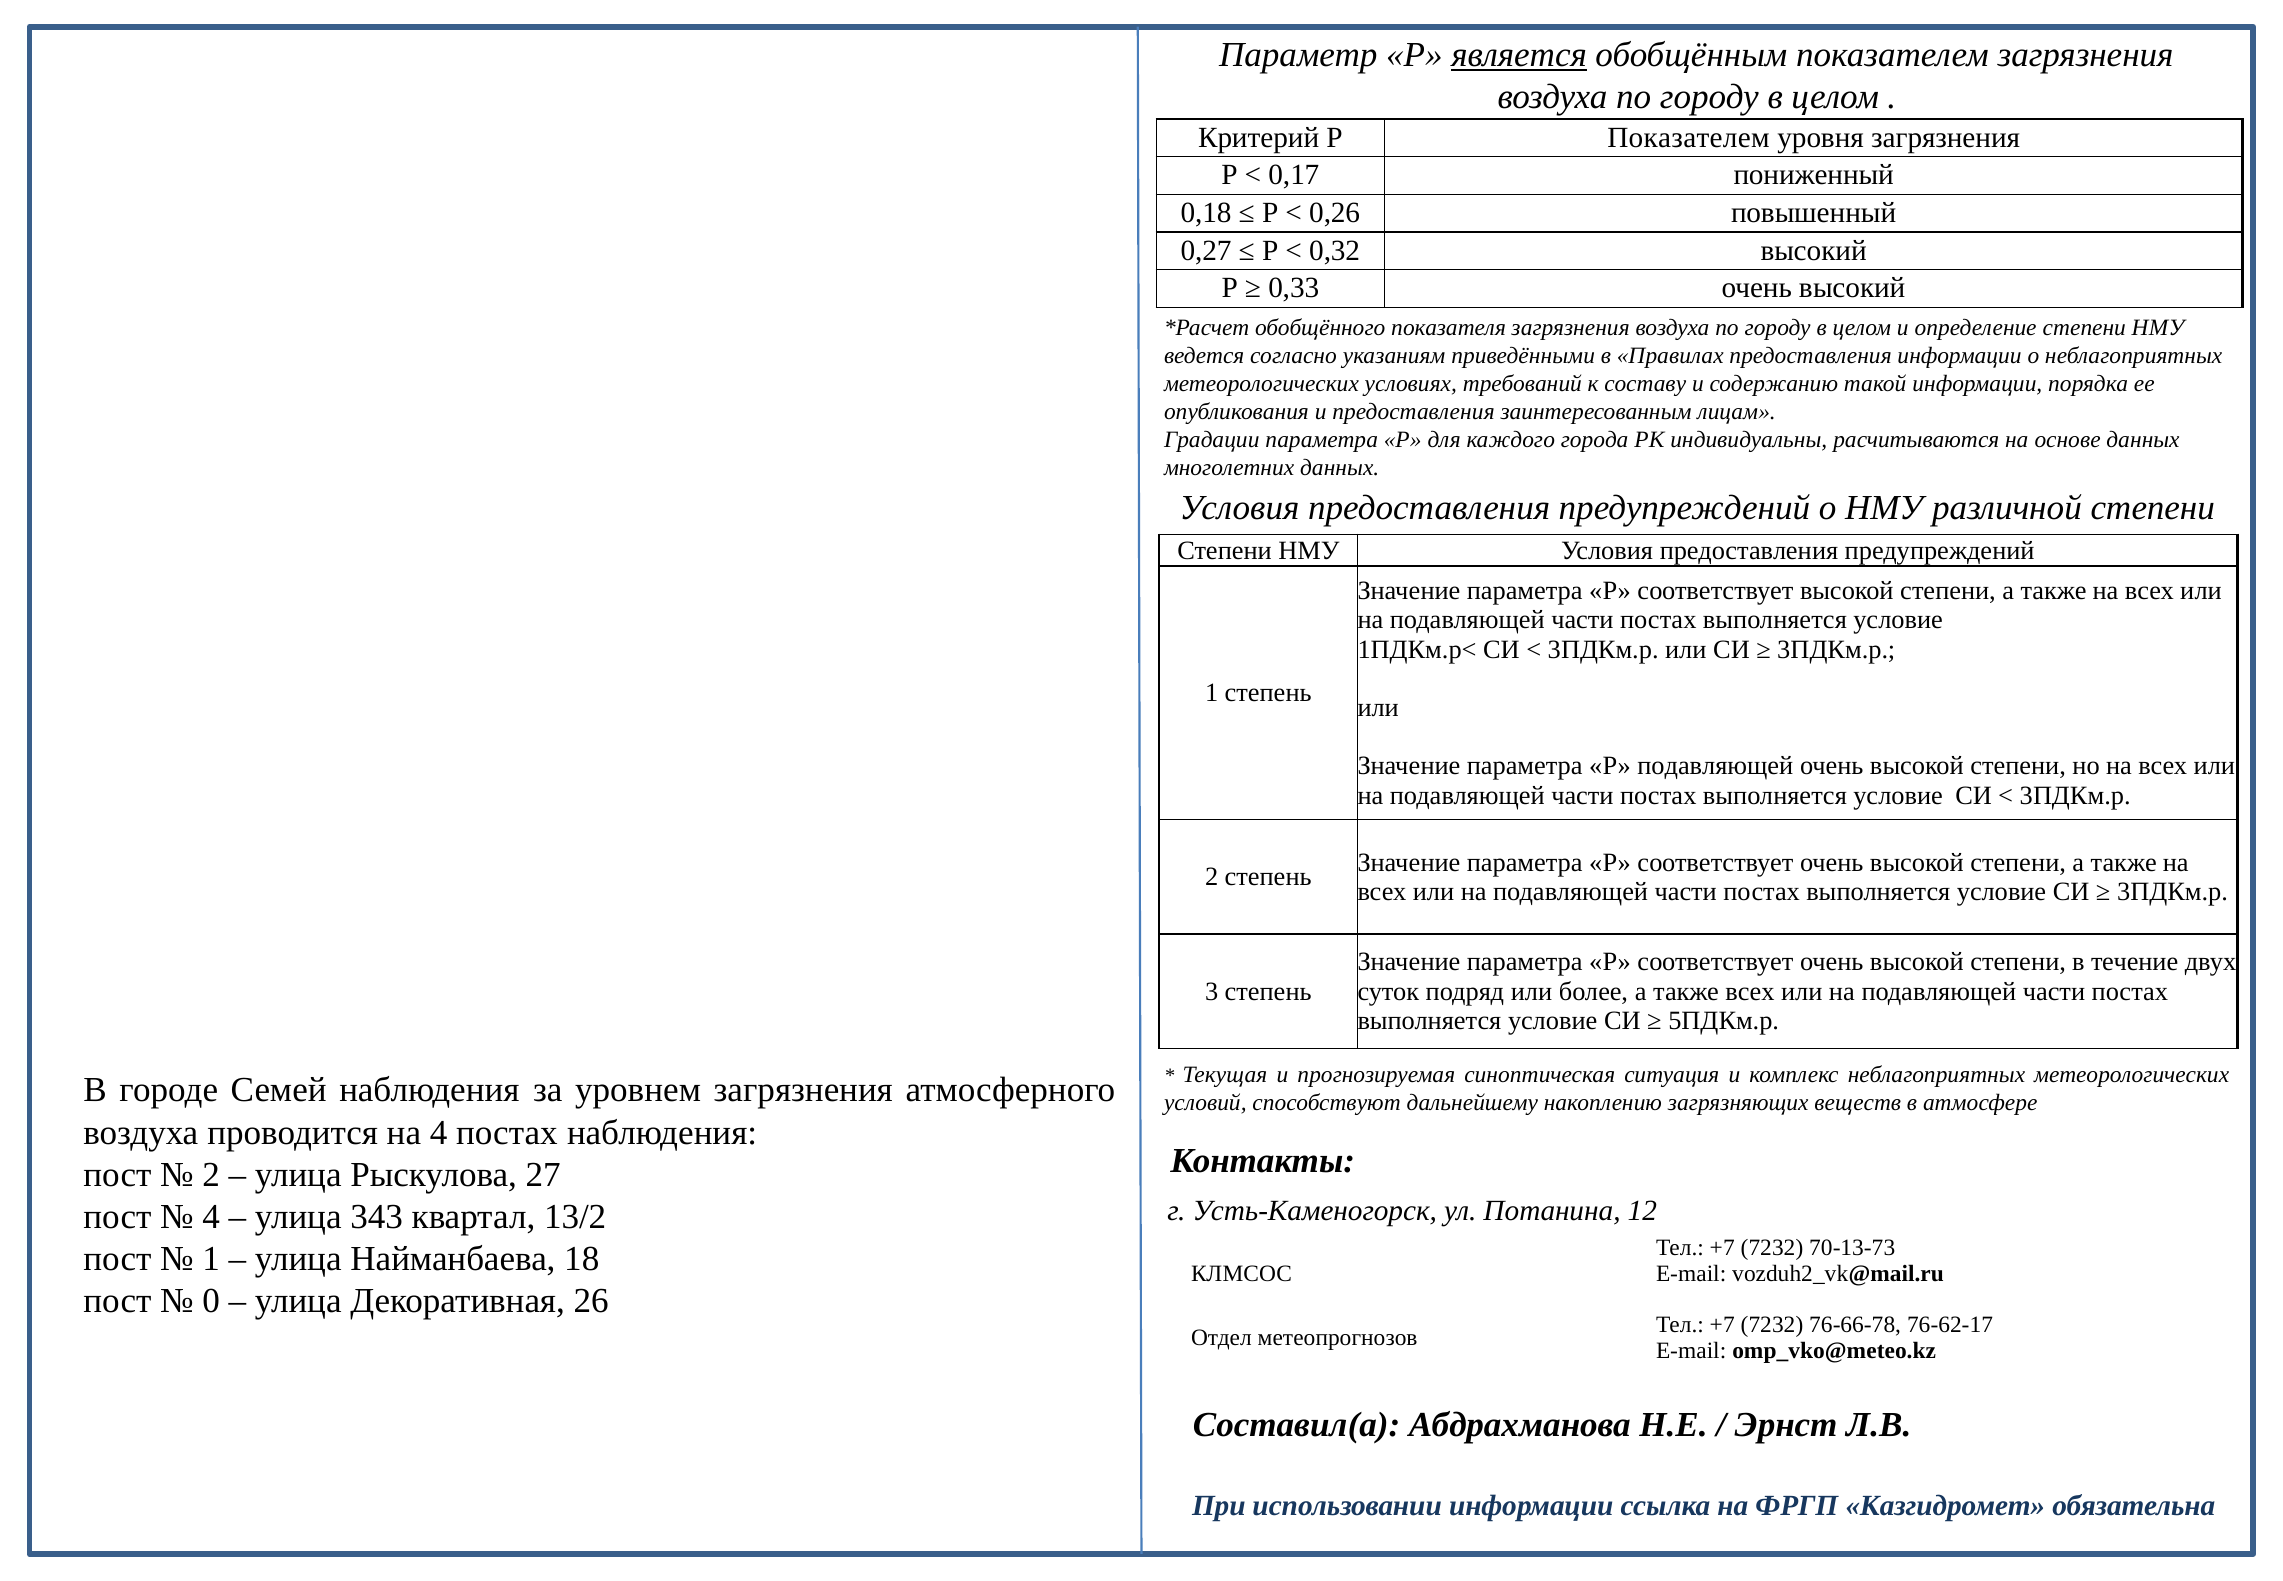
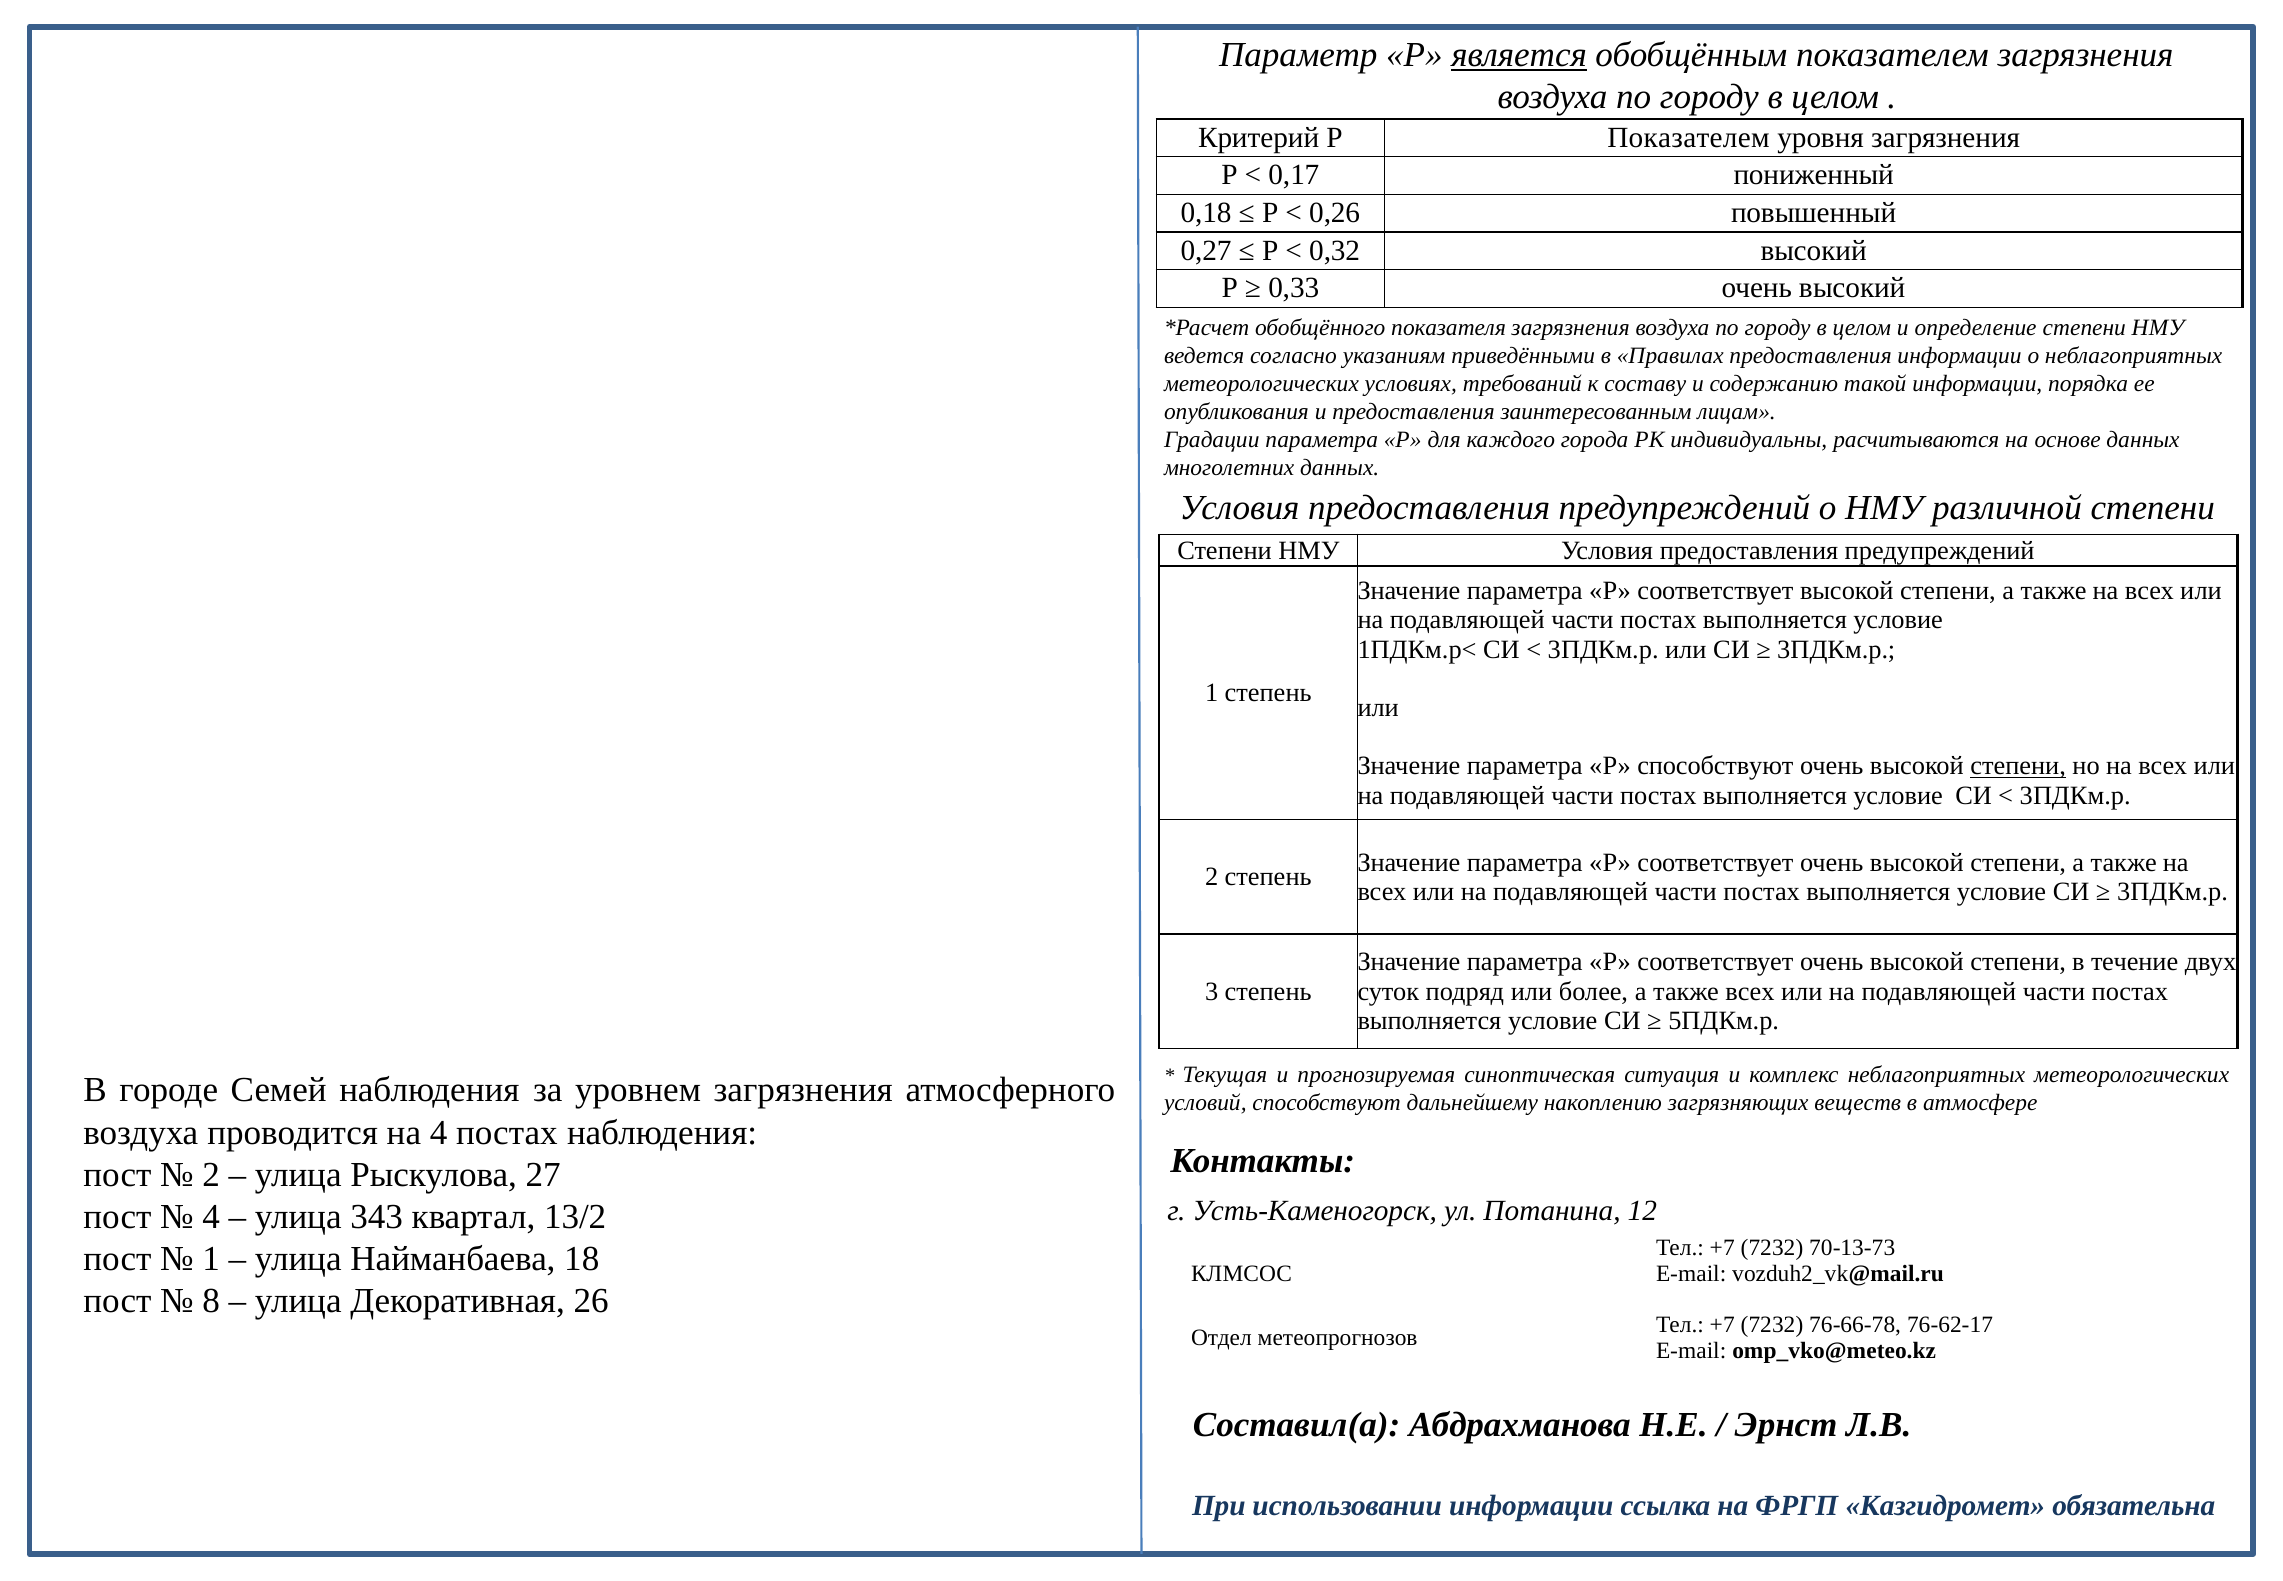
Р подавляющей: подавляющей -> способствуют (1715, 766)
степени underline: none -> present (2018, 766)
0: 0 -> 8 (211, 1301)
